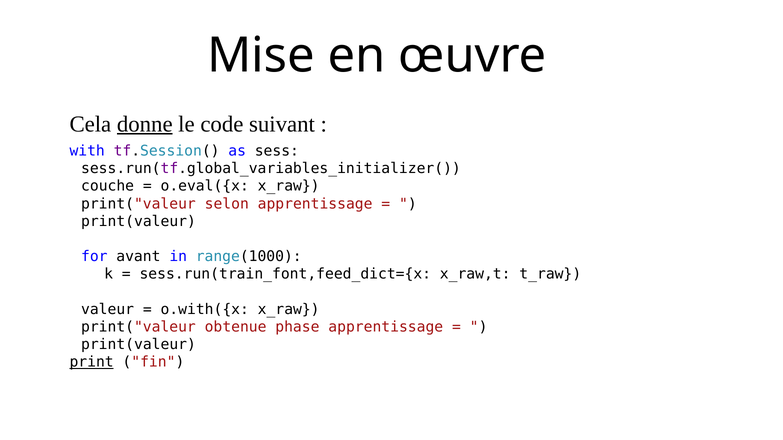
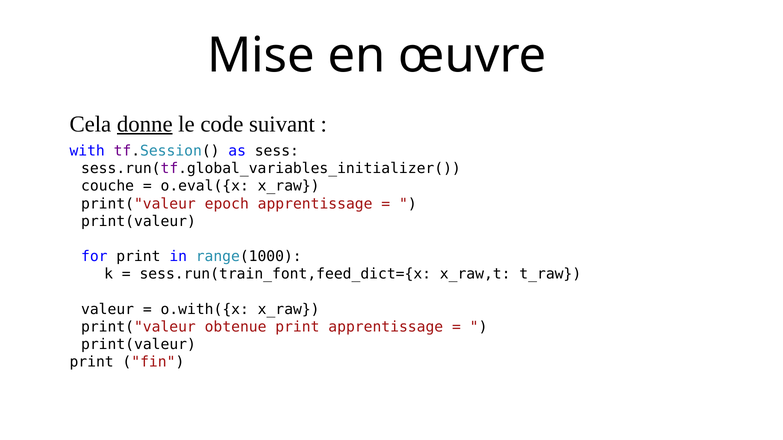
selon: selon -> epoch (227, 204)
for avant: avant -> print (138, 257)
obtenue phase: phase -> print (297, 327)
print underline: present -> none (92, 362)
